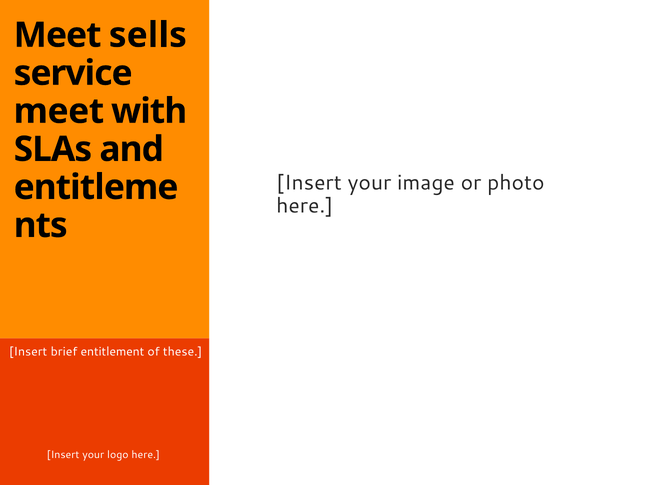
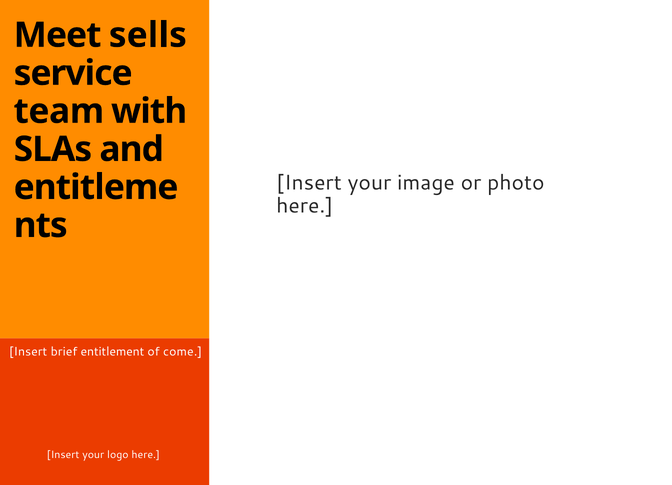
meet: meet -> team (59, 111)
these: these -> come (183, 352)
